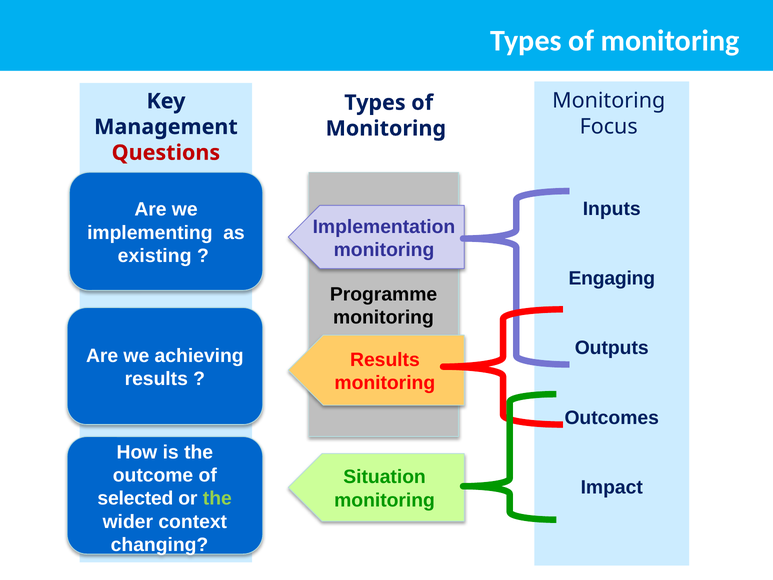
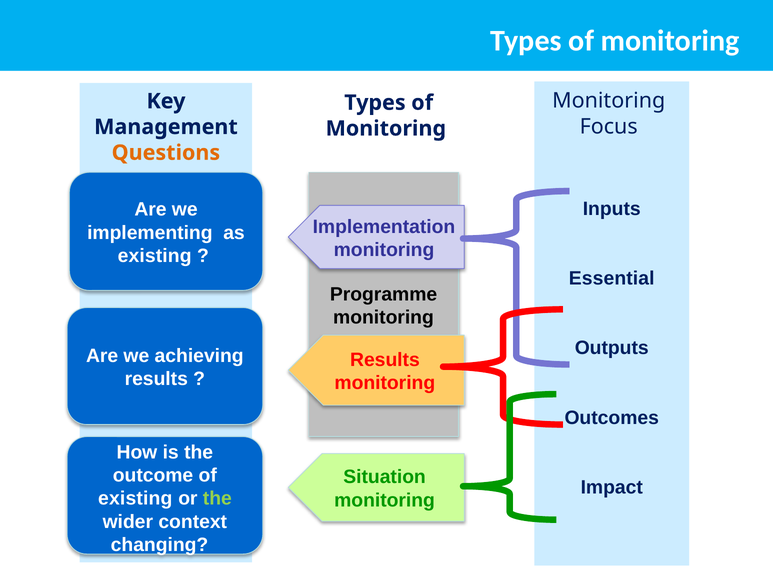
Questions colour: red -> orange (166, 153)
Engaging: Engaging -> Essential (612, 278)
selected: selected -> existing (135, 498)
